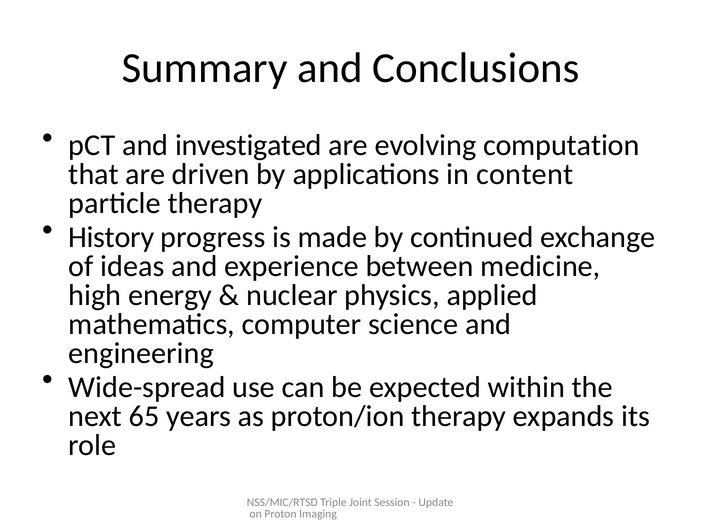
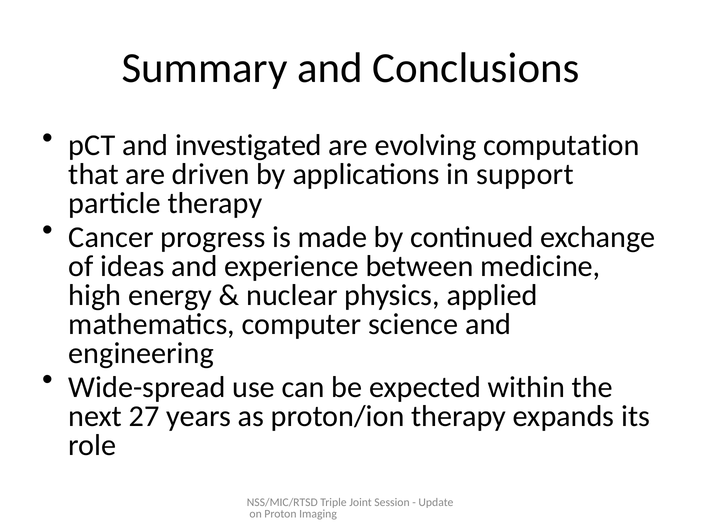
content: content -> support (525, 174)
History: History -> Cancer (111, 237)
65: 65 -> 27 (144, 417)
